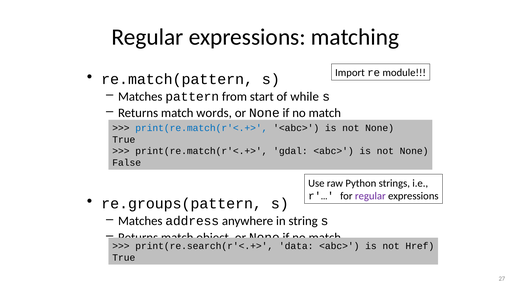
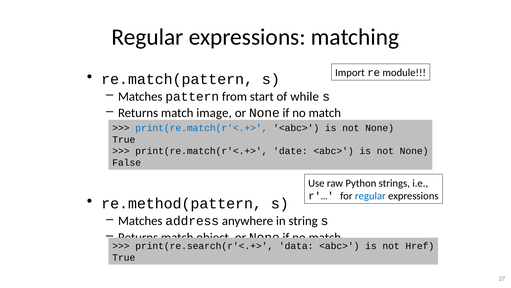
words: words -> image (214, 113)
gdal: gdal -> date (290, 151)
regular colour: purple -> blue (370, 196)
re.groups(pattern: re.groups(pattern -> re.method(pattern (182, 203)
